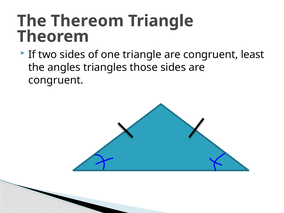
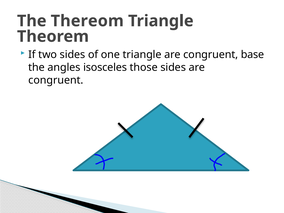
least: least -> base (253, 55)
triangles: triangles -> isosceles (105, 67)
